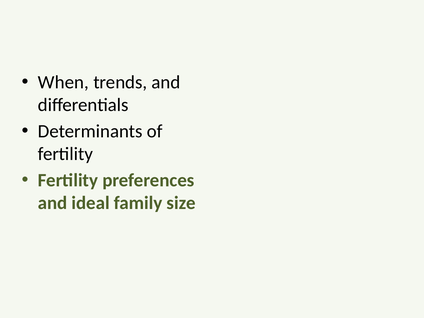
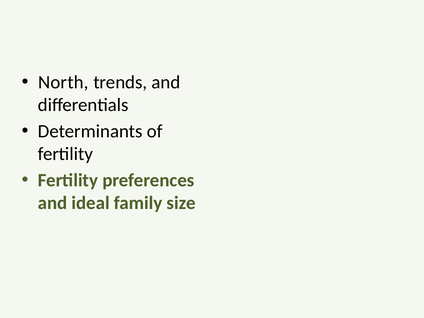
When: When -> North (63, 82)
